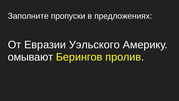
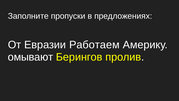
Уэльского: Уэльского -> Работаем (94, 45)
